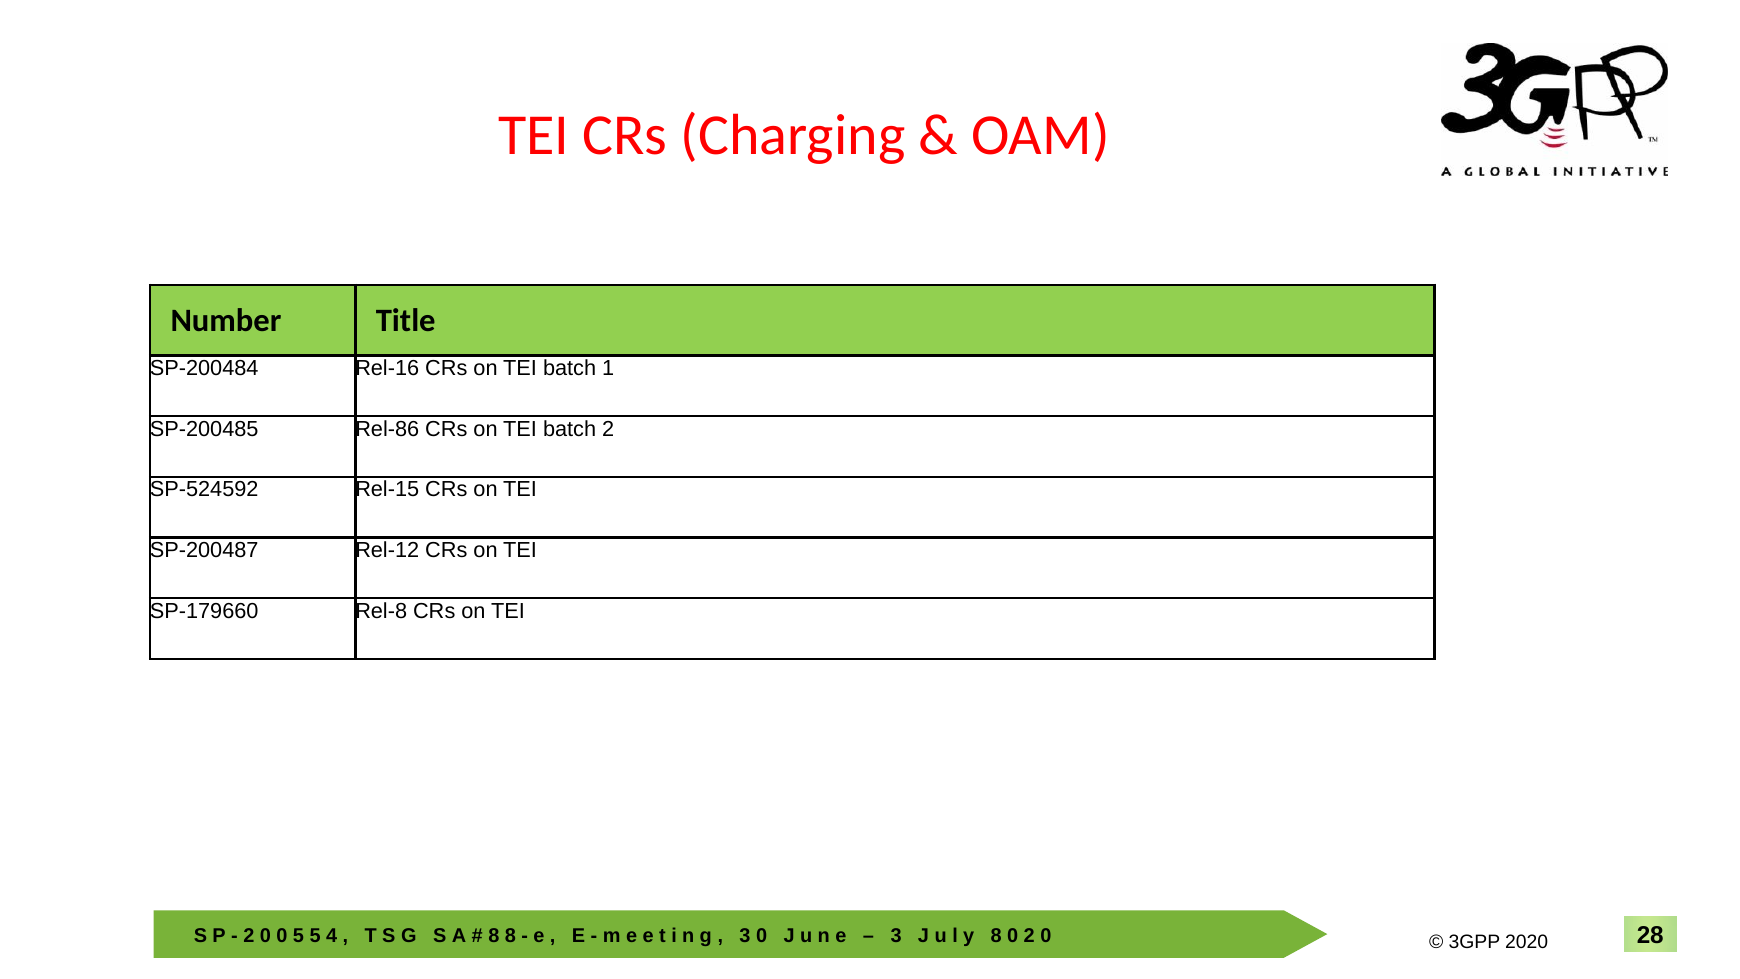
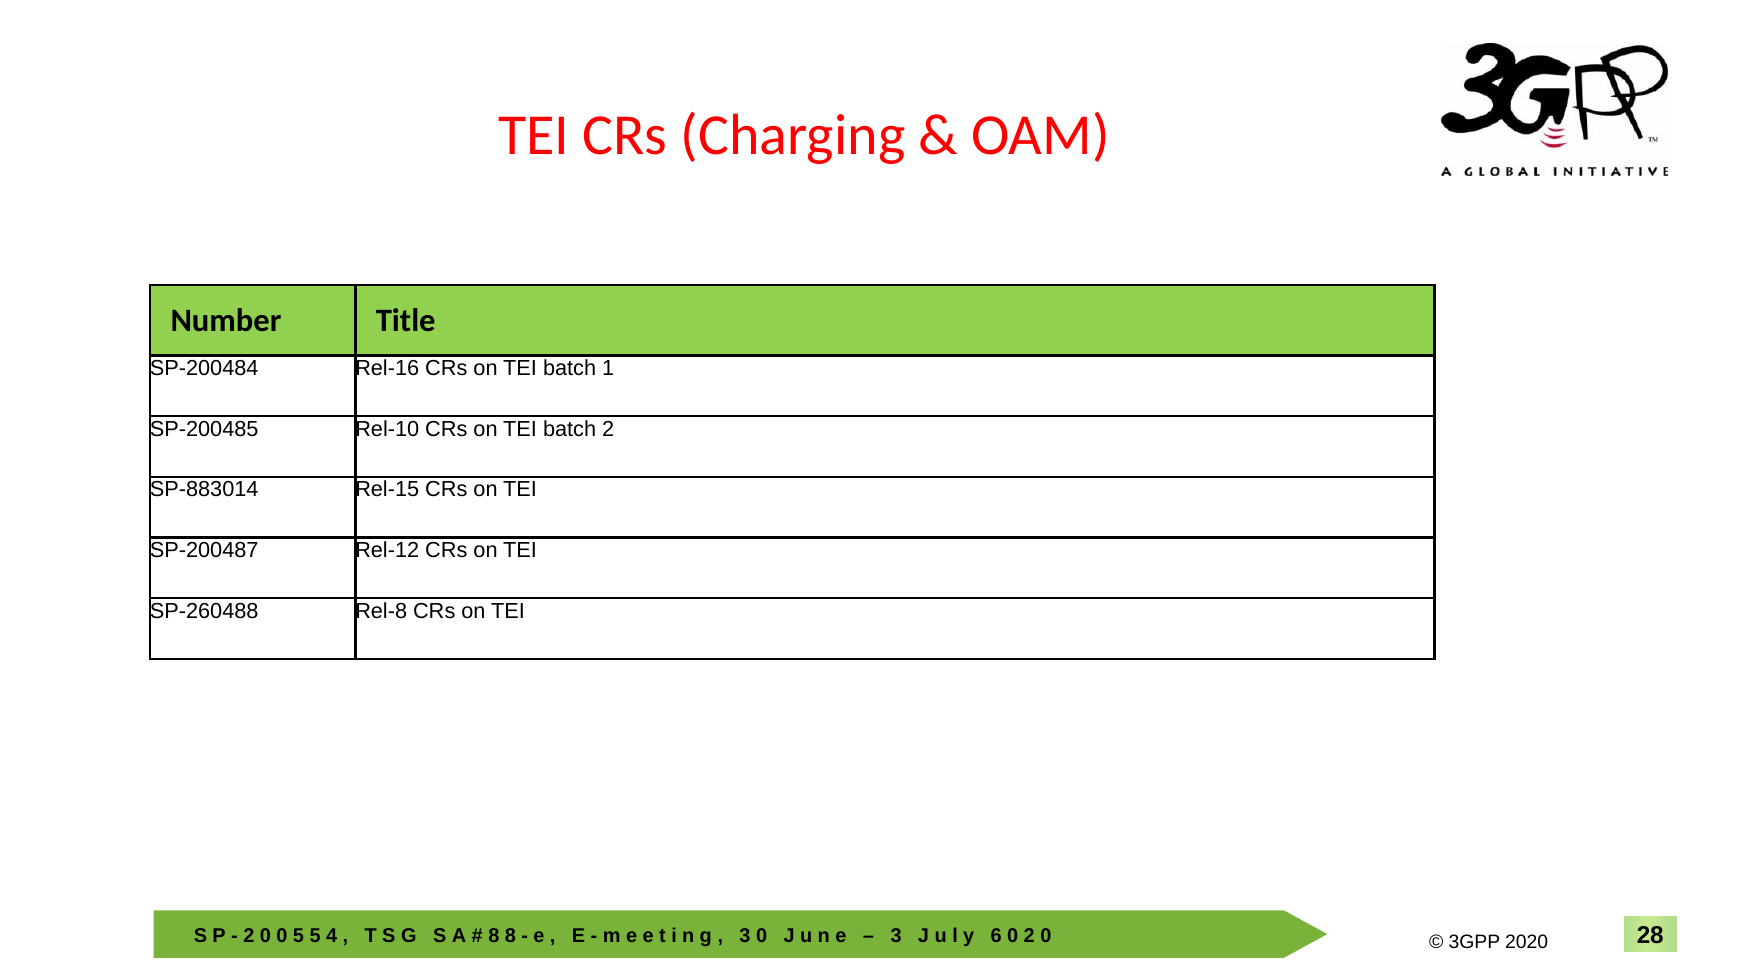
Rel-86: Rel-86 -> Rel-10 (387, 429)
SP-524592: SP-524592 -> SP-883014 (204, 489)
SP-179660: SP-179660 -> SP-260488 (204, 611)
8: 8 -> 6 (996, 936)
